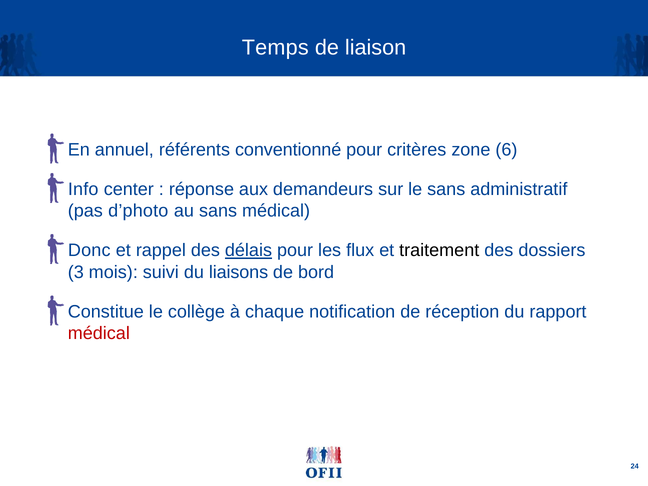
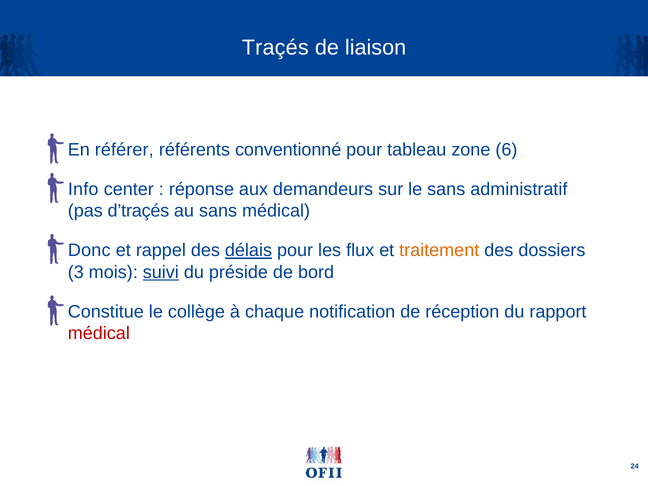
Temps: Temps -> Traçés (275, 47)
annuel: annuel -> référer (124, 150)
critères: critères -> tableau (417, 150)
d’photo: d’photo -> d’traçés (138, 211)
traitement colour: black -> orange (439, 251)
suivi underline: none -> present (161, 272)
liaisons: liaisons -> préside (238, 272)
